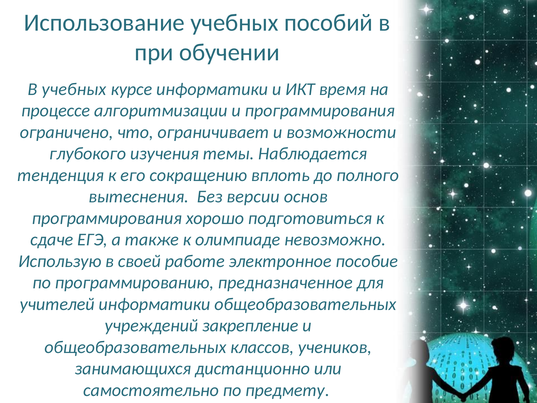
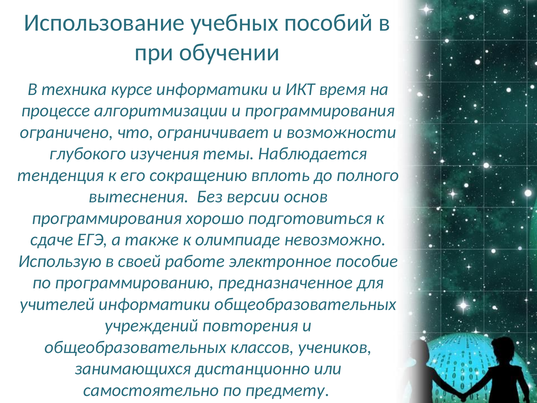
В учебных: учебных -> техника (74, 89)
закрепление: закрепление -> повторения (250, 325)
